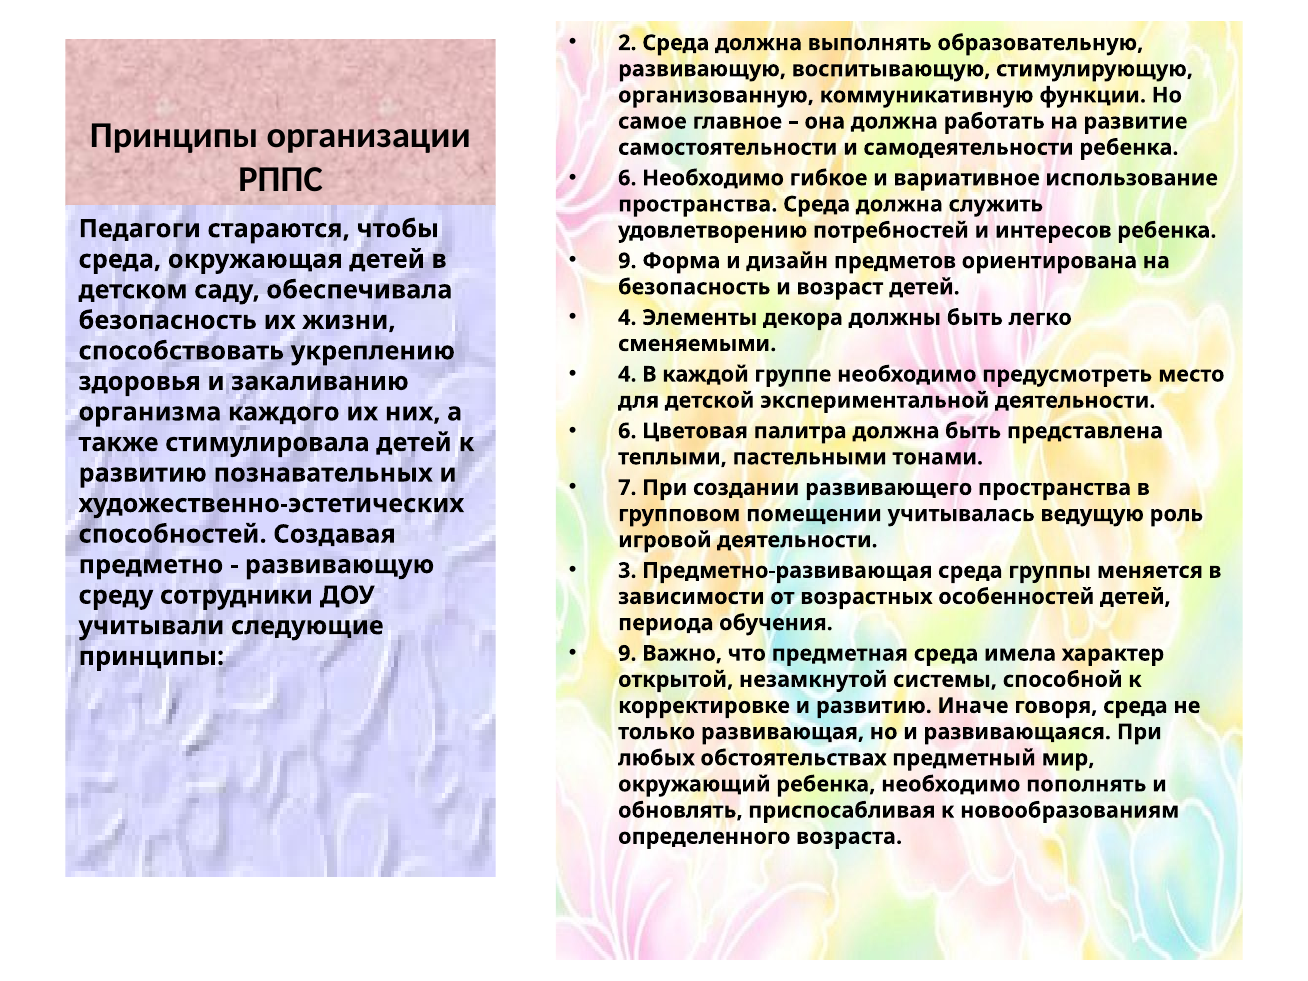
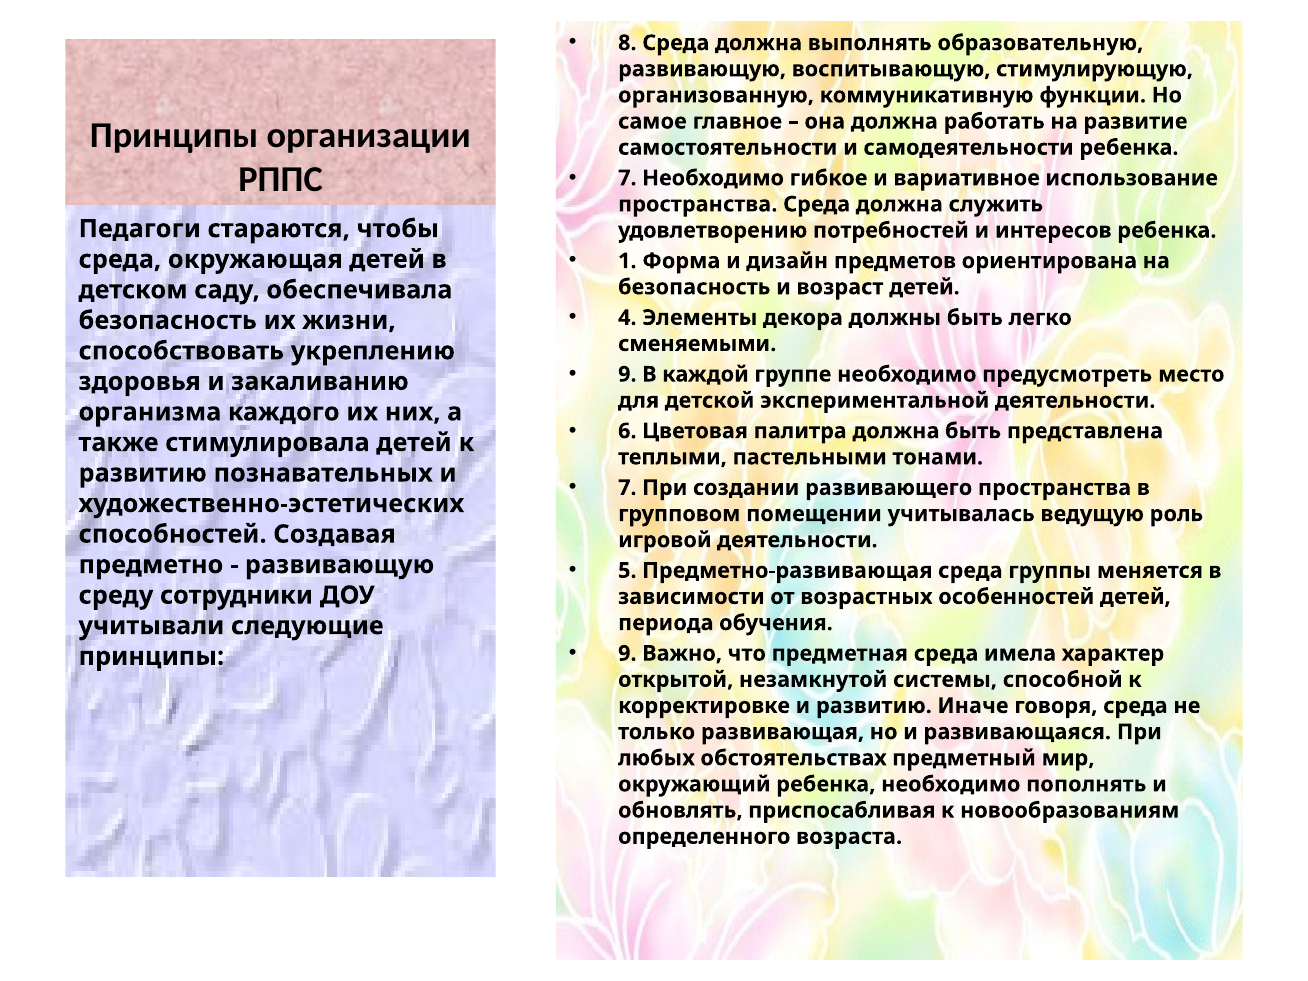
2: 2 -> 8 (627, 43)
6: 6 -> 7 (627, 178)
9: 9 -> 1 (627, 261)
4: 4 -> 9 (627, 374)
3: 3 -> 5 (627, 571)
